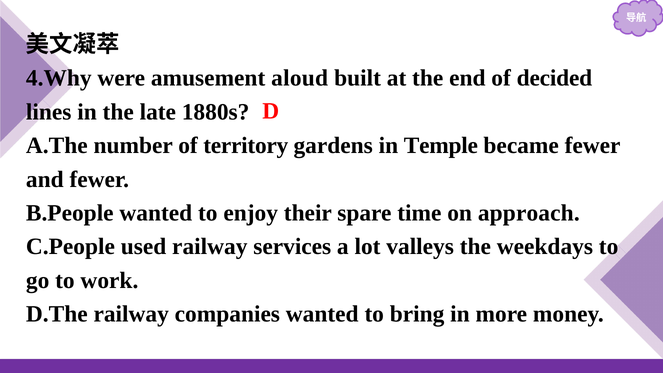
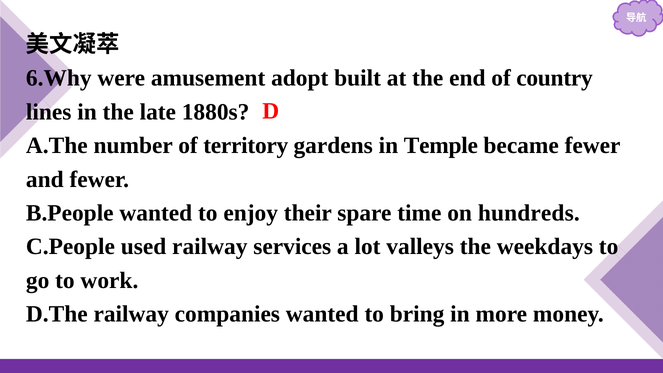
4.Why: 4.Why -> 6.Why (59, 78)
aloud: aloud -> adopt (300, 78)
decided: decided -> country (555, 78)
approach: approach -> hundreds (529, 213)
